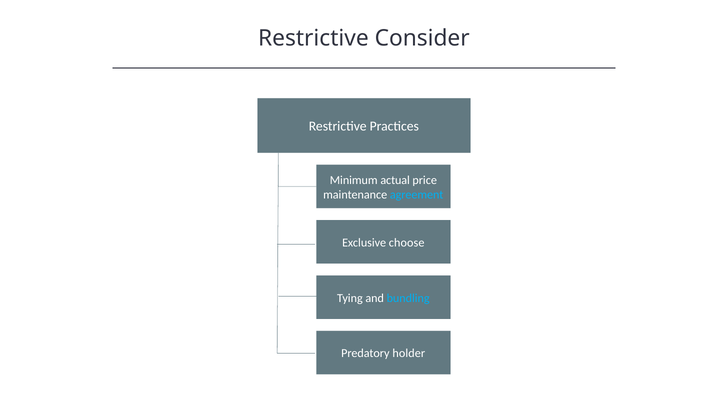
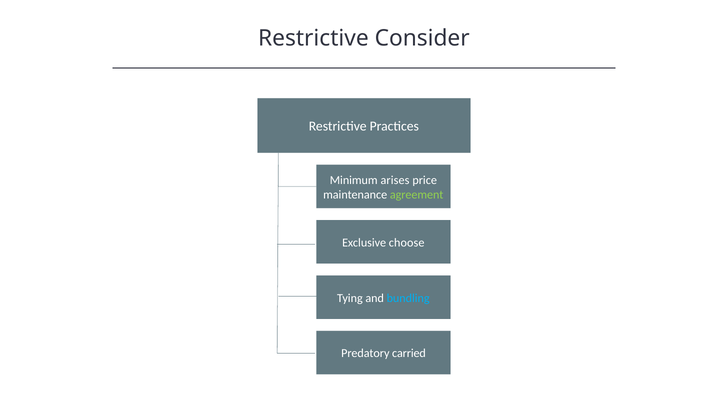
actual: actual -> arises (395, 180)
agreement colour: light blue -> light green (417, 194)
holder: holder -> carried (409, 353)
